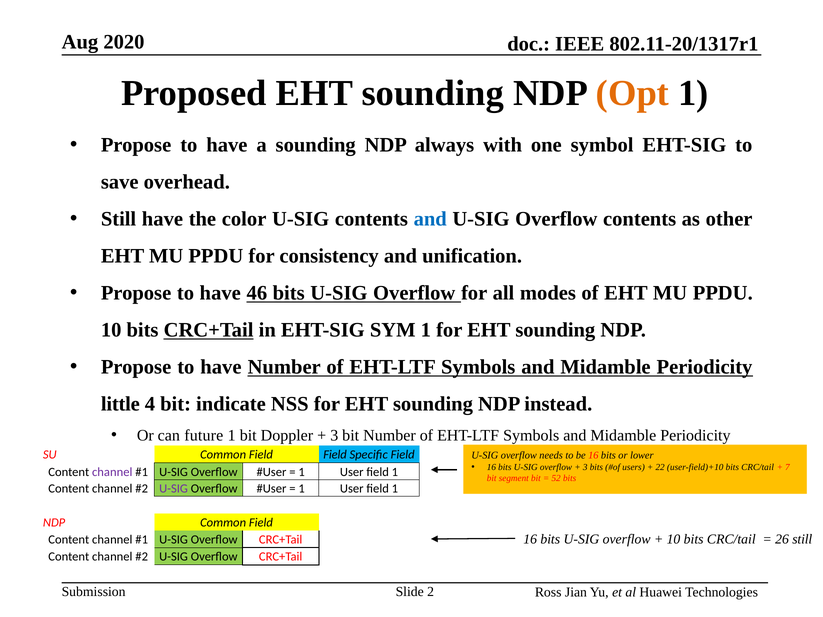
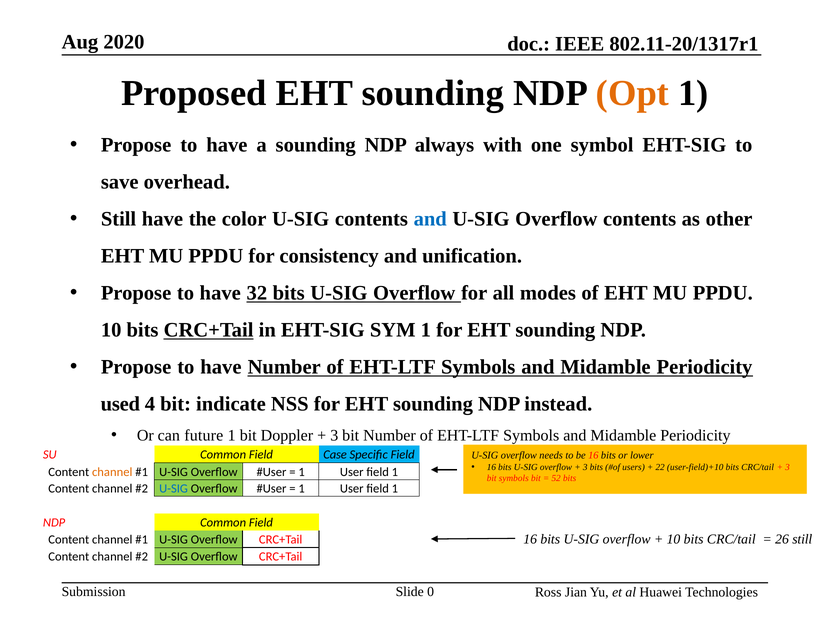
46: 46 -> 32 (257, 293)
little: little -> used (120, 404)
Field Field: Field -> Case (335, 455)
7: 7 -> 3 (787, 467)
channel colour: purple -> orange (112, 472)
bit segment: segment -> symbols (514, 478)
U-SIG colour: purple -> blue (174, 489)
2: 2 -> 0 (431, 592)
